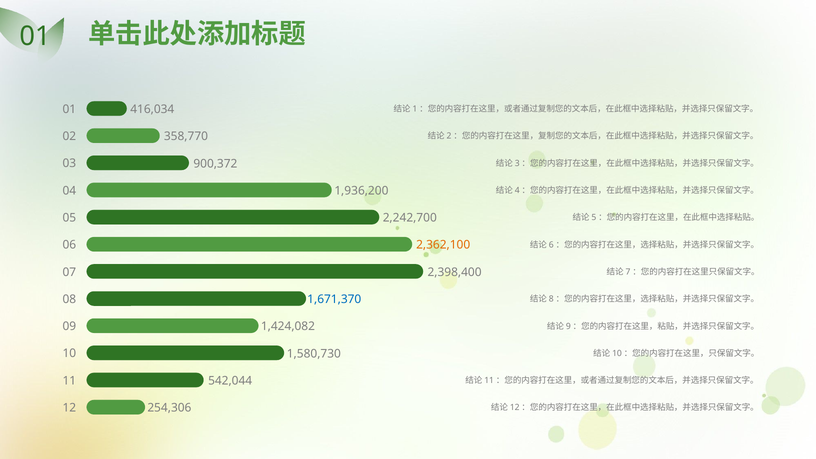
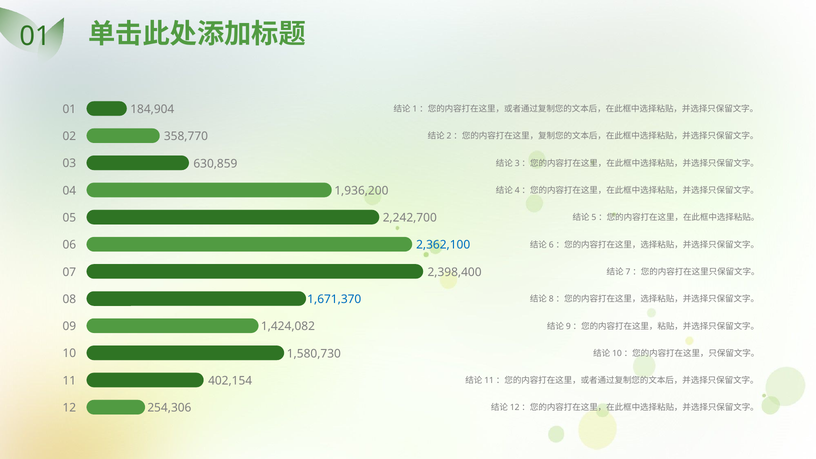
416,034: 416,034 -> 184,904 (152, 109)
900,372: 900,372 -> 630,859 (215, 164)
2,362,100 colour: orange -> blue (443, 245)
542,044: 542,044 -> 402,154 (230, 381)
